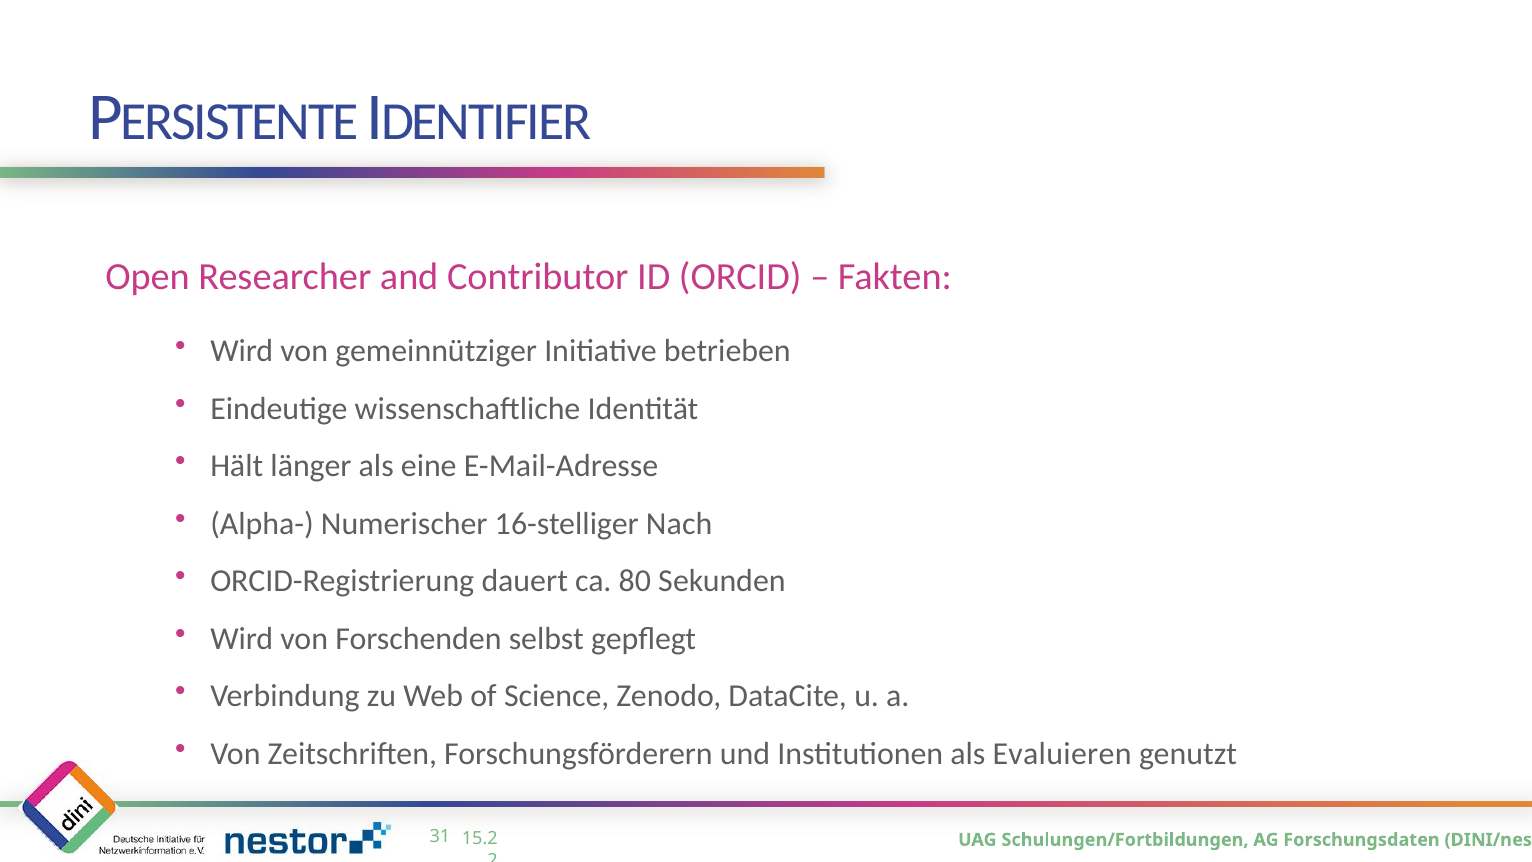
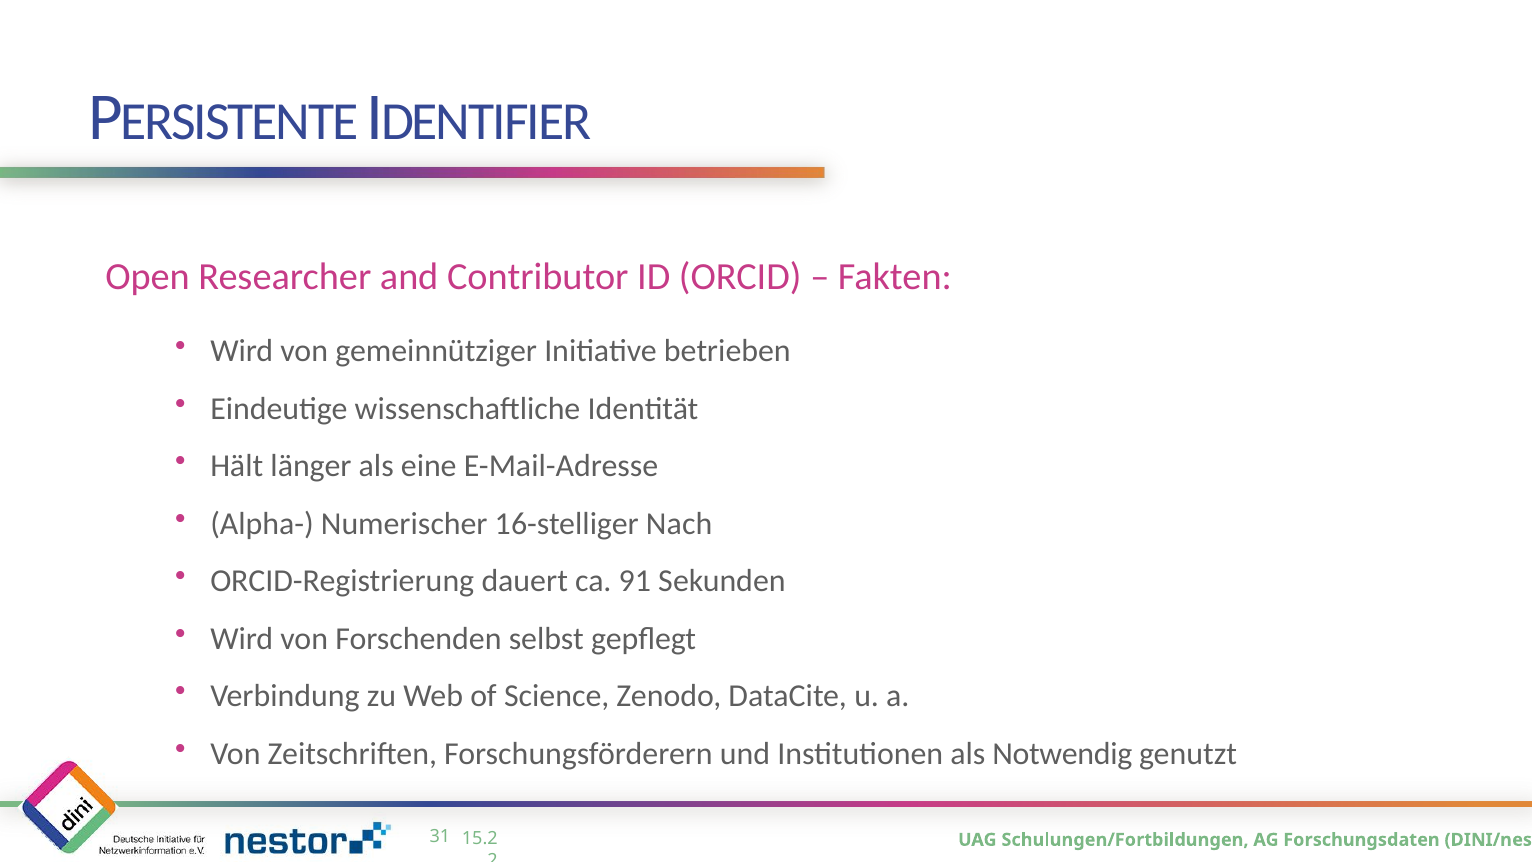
80: 80 -> 91 (635, 581)
Evaluieren: Evaluieren -> Notwendig (1062, 754)
